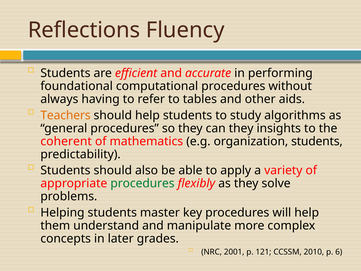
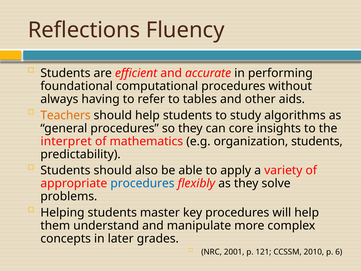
can they: they -> core (241, 128)
coherent: coherent -> interpret (66, 141)
procedures colour: green -> blue (142, 183)
